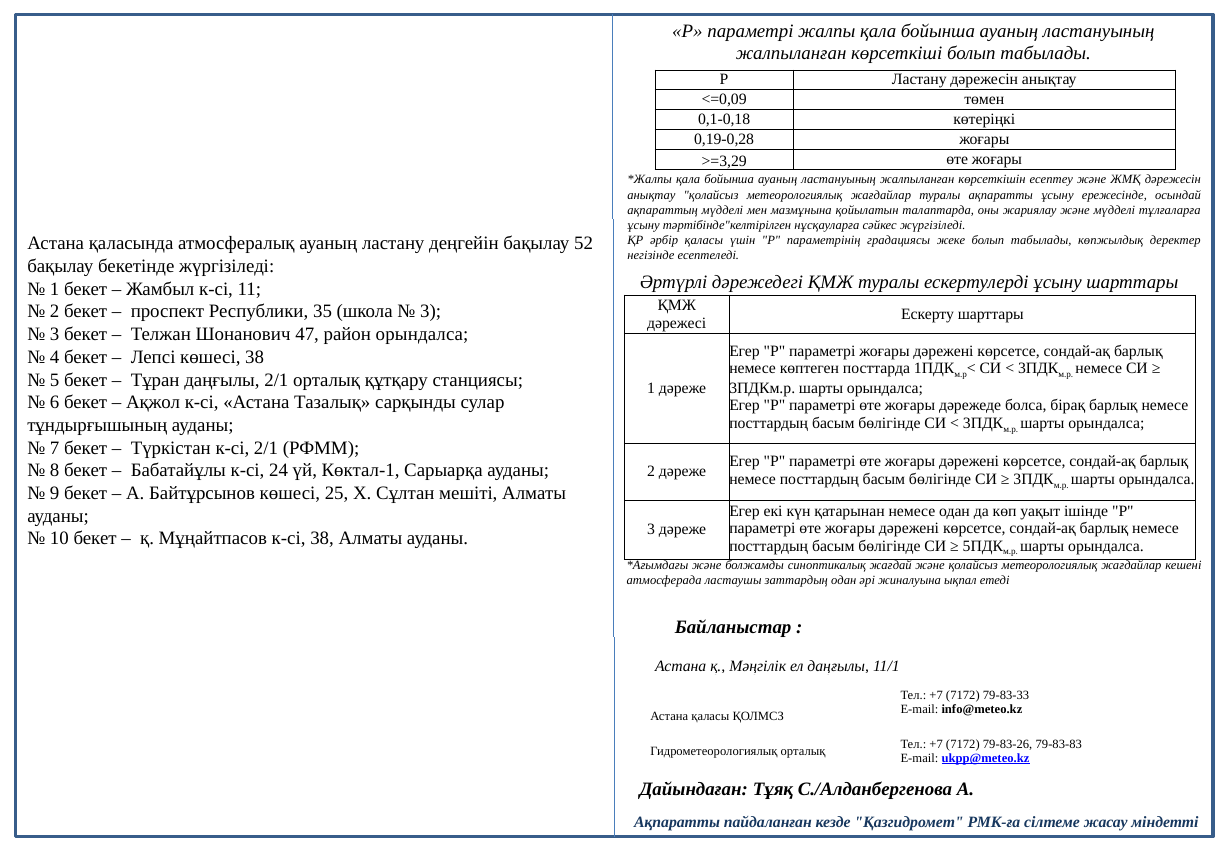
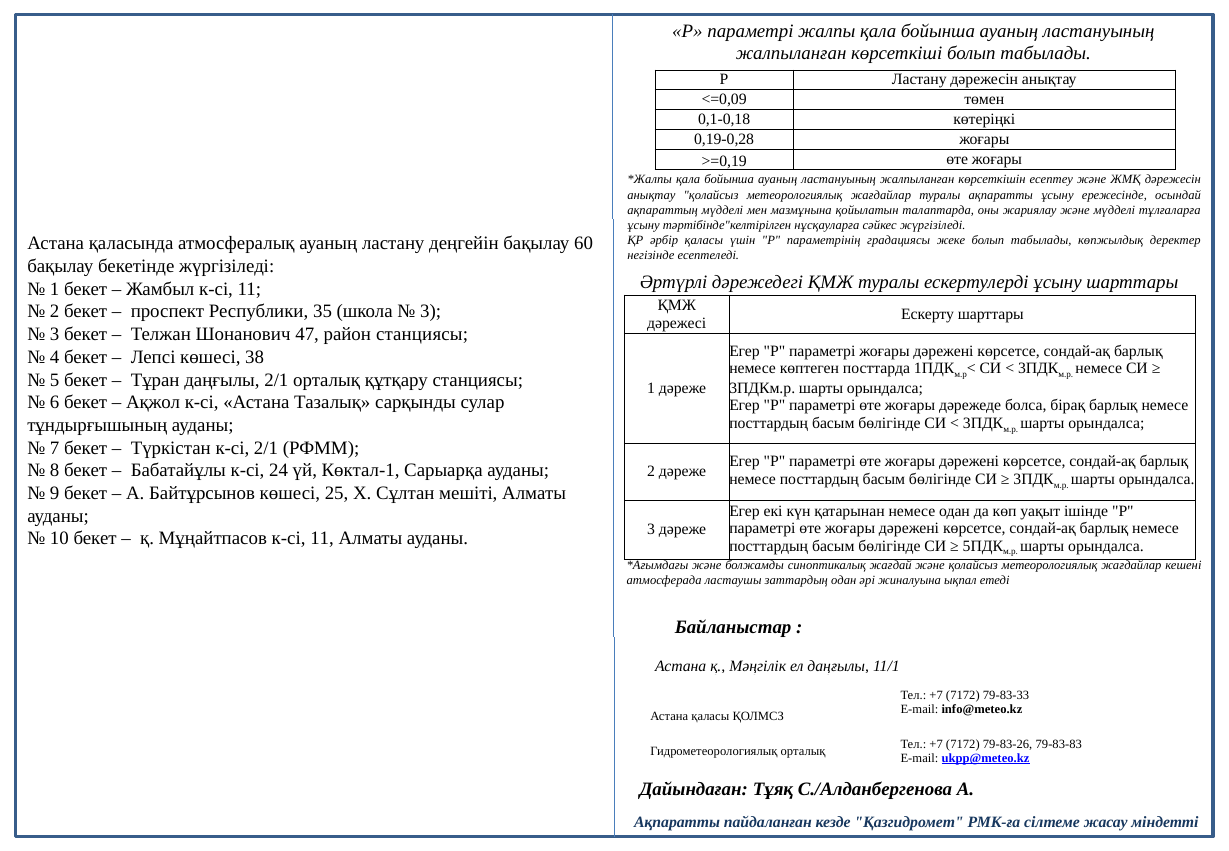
>=3,29: >=3,29 -> >=0,19 (724, 161)
52: 52 -> 60 (584, 244)
район орындалса: орындалса -> станциясы (422, 334)
Мұңайтпасов к-сі 38: 38 -> 11 (322, 539)
